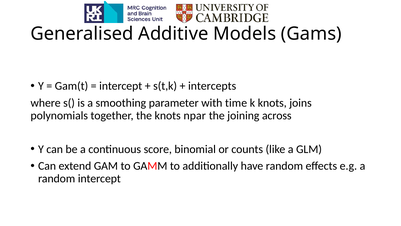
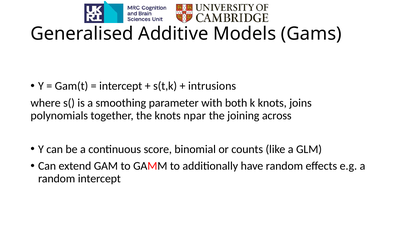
intercepts: intercepts -> intrusions (212, 86)
time: time -> both (236, 103)
